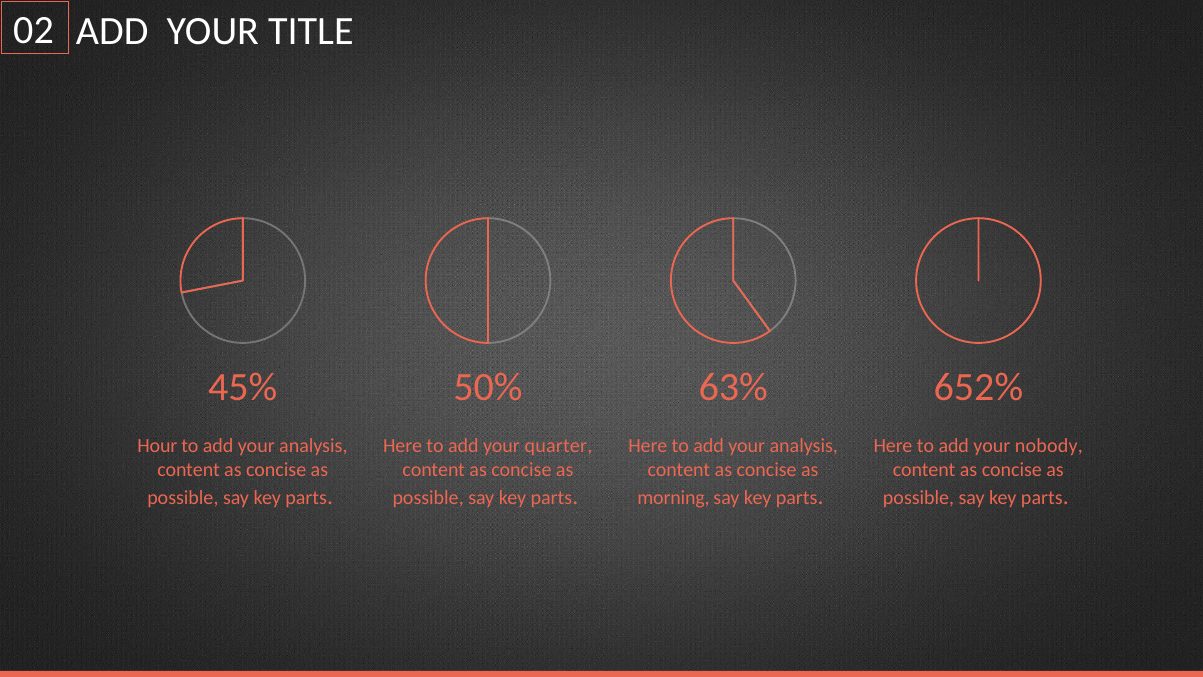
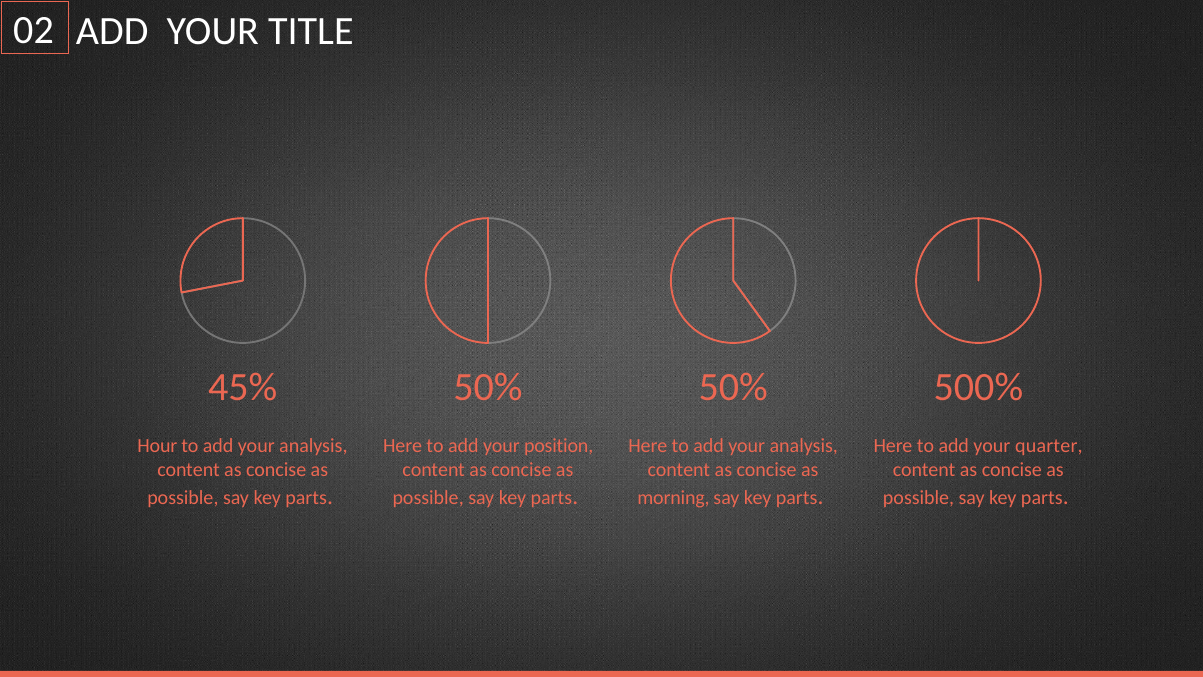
63%: 63% -> 50% (733, 387)
652%: 652% -> 500% (978, 387)
quarter: quarter -> position (559, 446)
nobody: nobody -> quarter (1049, 446)
